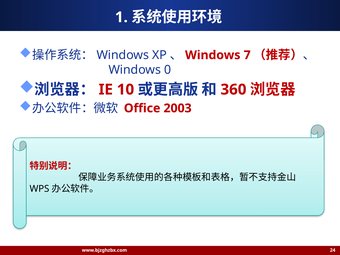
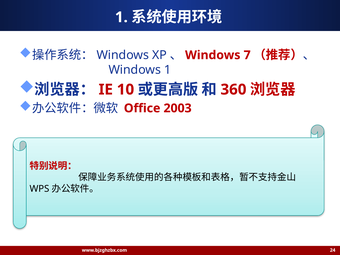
Windows 0: 0 -> 1 (168, 70)
